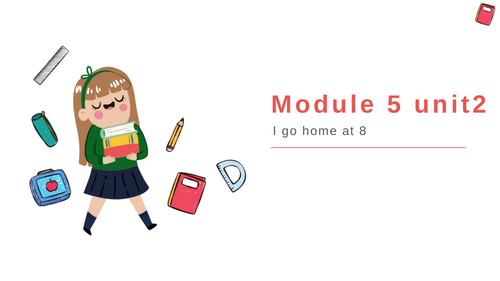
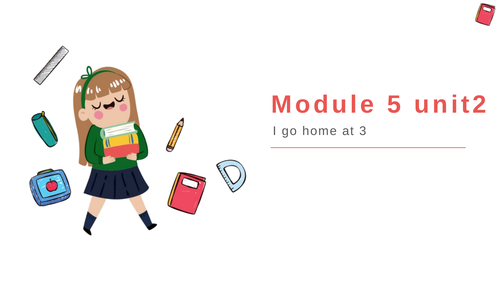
8: 8 -> 3 (363, 131)
